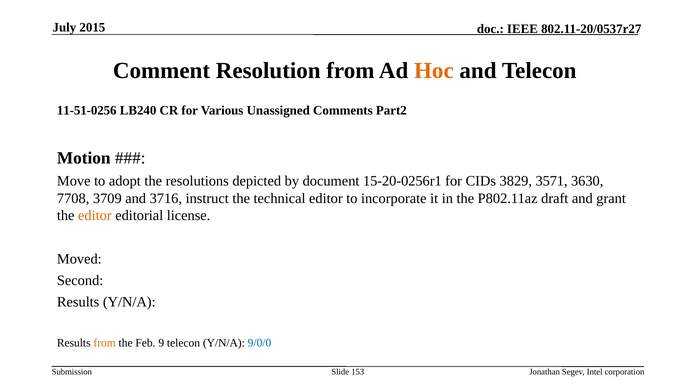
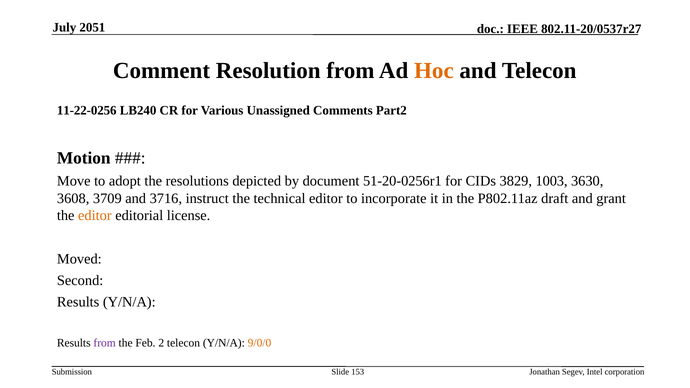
2015: 2015 -> 2051 (92, 27)
11-51-0256: 11-51-0256 -> 11-22-0256 (87, 110)
15-20-0256r1: 15-20-0256r1 -> 51-20-0256r1 (402, 181)
3571: 3571 -> 1003 (552, 181)
7708: 7708 -> 3608 (73, 198)
from colour: orange -> purple (105, 343)
9: 9 -> 2 (161, 343)
9/0/0 colour: blue -> orange (260, 343)
